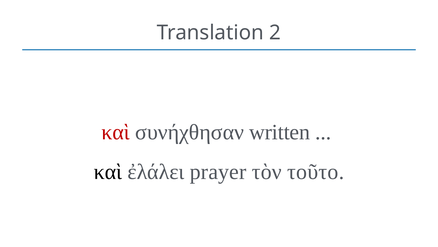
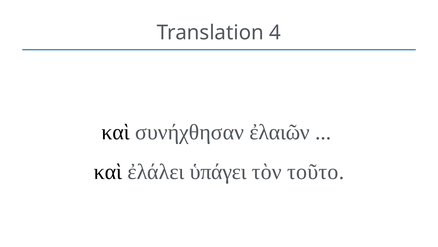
2: 2 -> 4 (275, 33)
καὶ colour: red -> black (116, 132)
written: written -> ἐλαιῶν (280, 132)
prayer: prayer -> ὑπάγει (218, 171)
